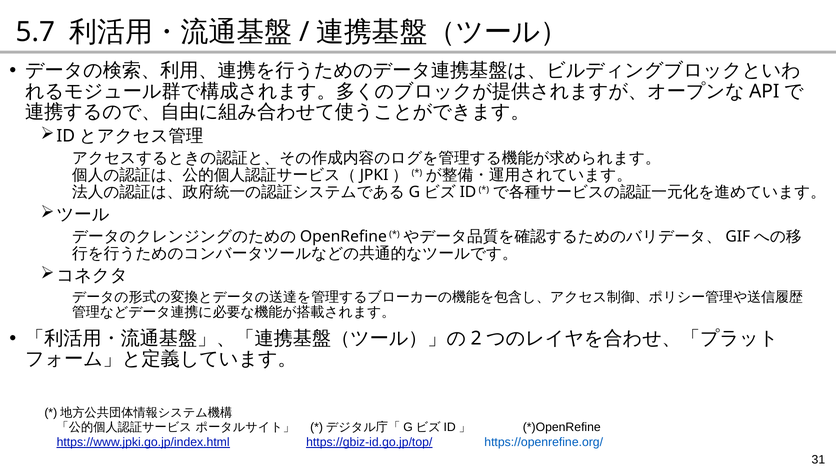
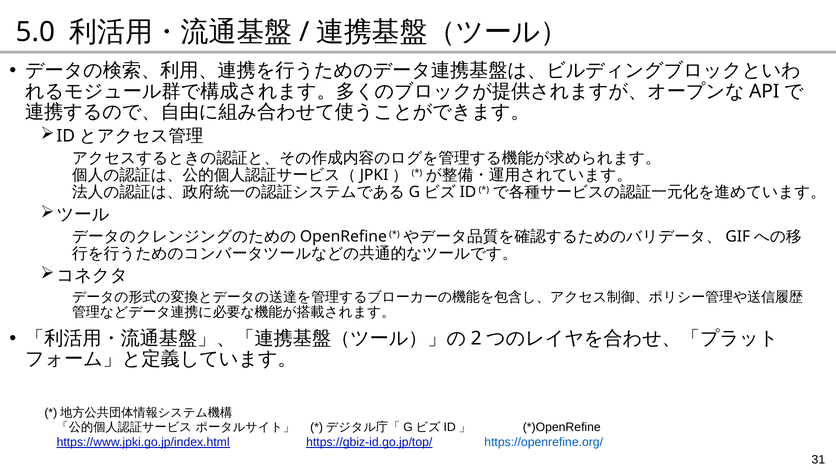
5.7: 5.7 -> 5.0 (36, 32)
